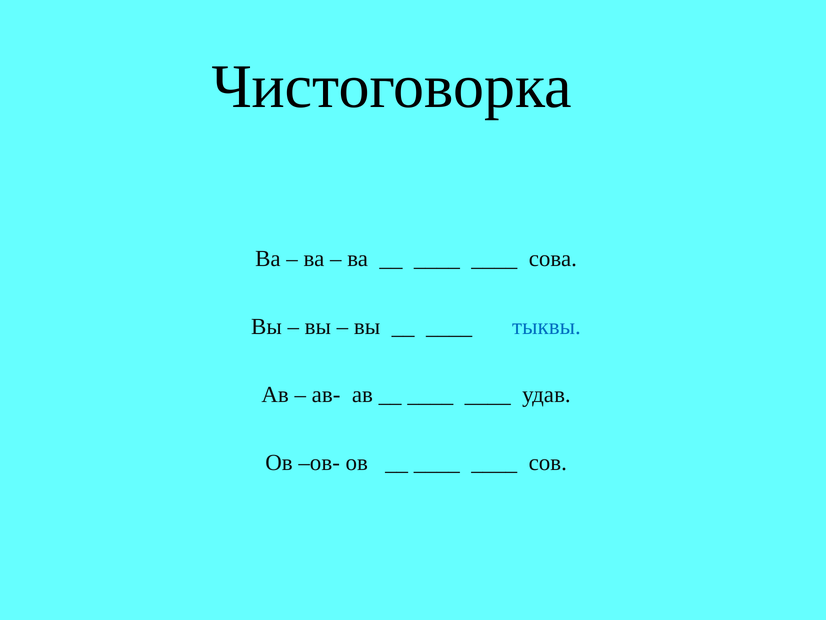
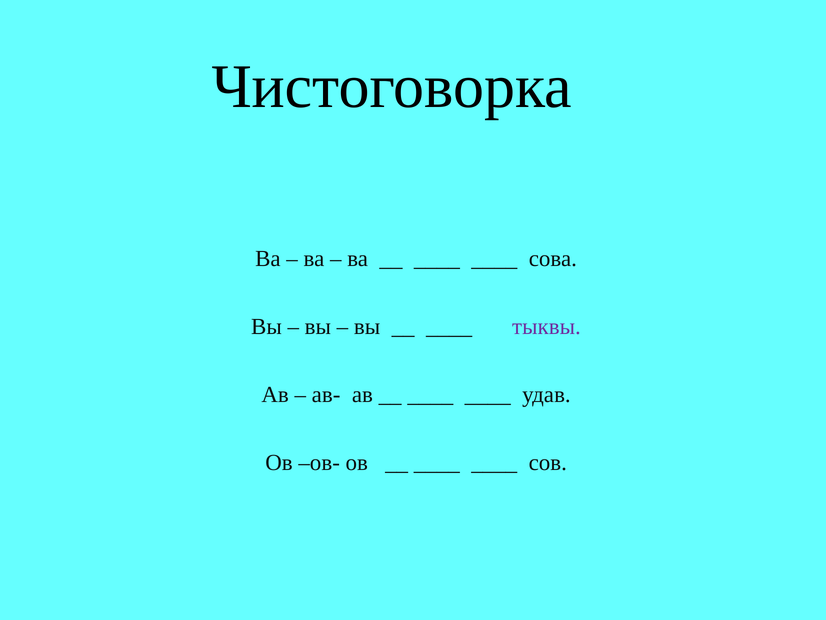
тыквы colour: blue -> purple (546, 326)
